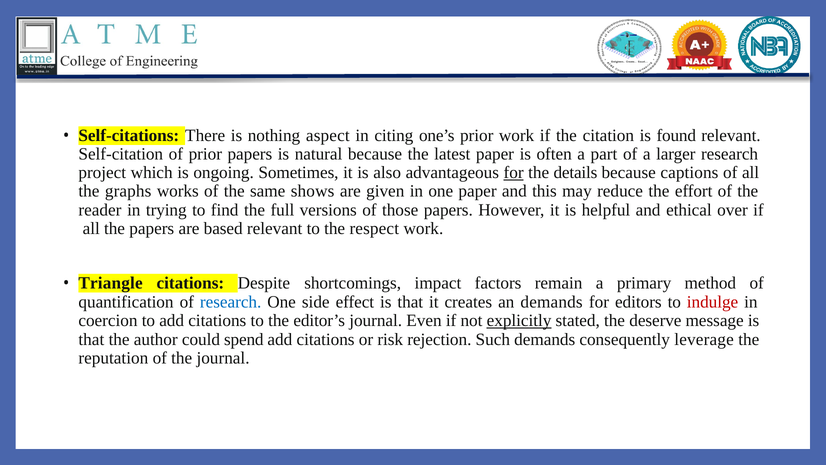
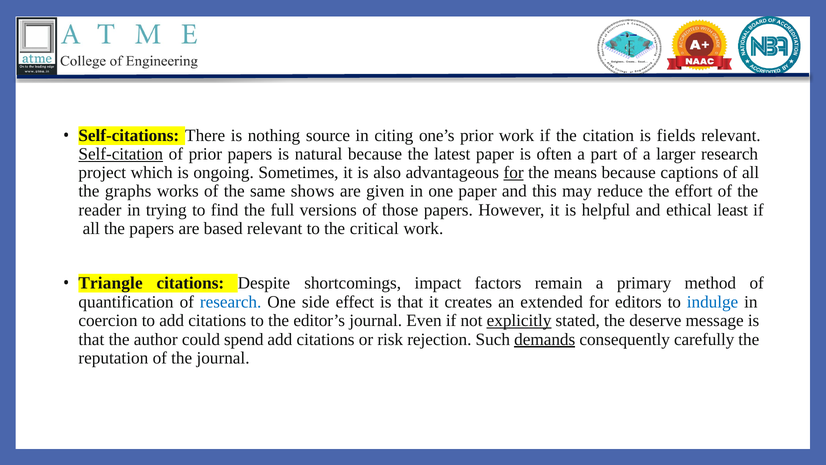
aspect: aspect -> source (328, 136)
found: found -> fields (676, 136)
Self-citation underline: none -> present (121, 154)
details: details -> means (575, 173)
over: over -> least (733, 210)
respect: respect -> critical (374, 228)
an demands: demands -> extended (552, 302)
indulge colour: red -> blue (713, 302)
demands underline: none -> present (545, 339)
leverage: leverage -> carefully (704, 339)
